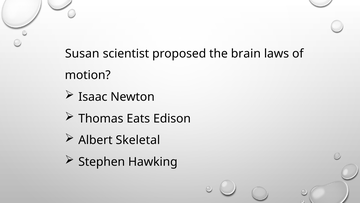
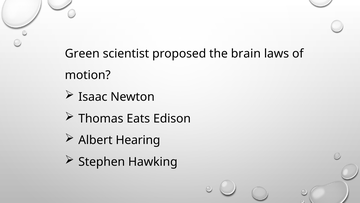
Susan: Susan -> Green (82, 53)
Skeletal: Skeletal -> Hearing (138, 140)
